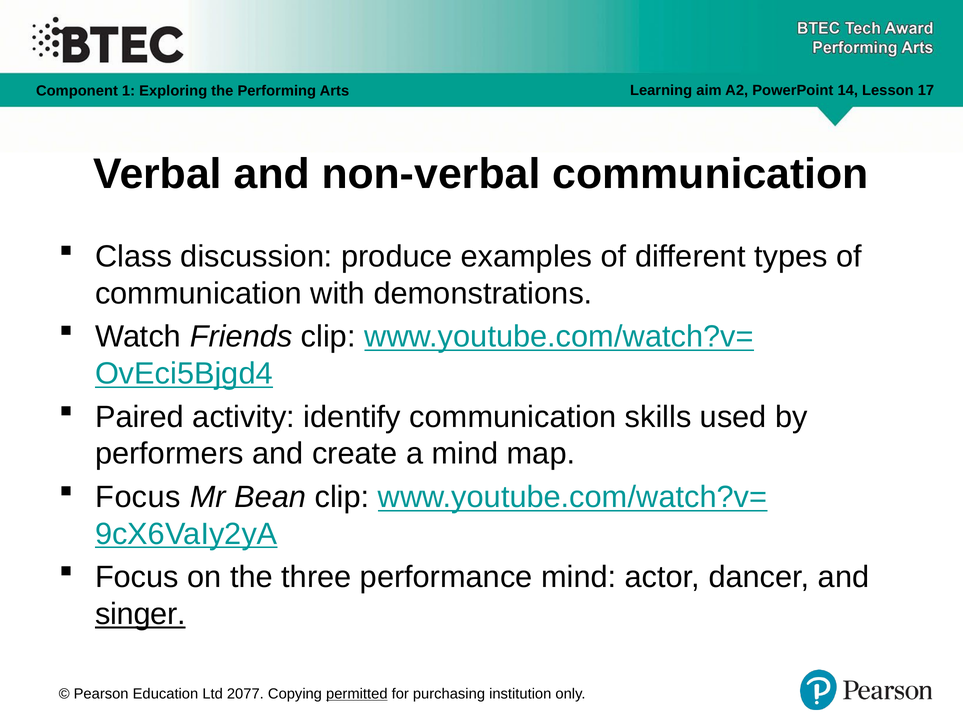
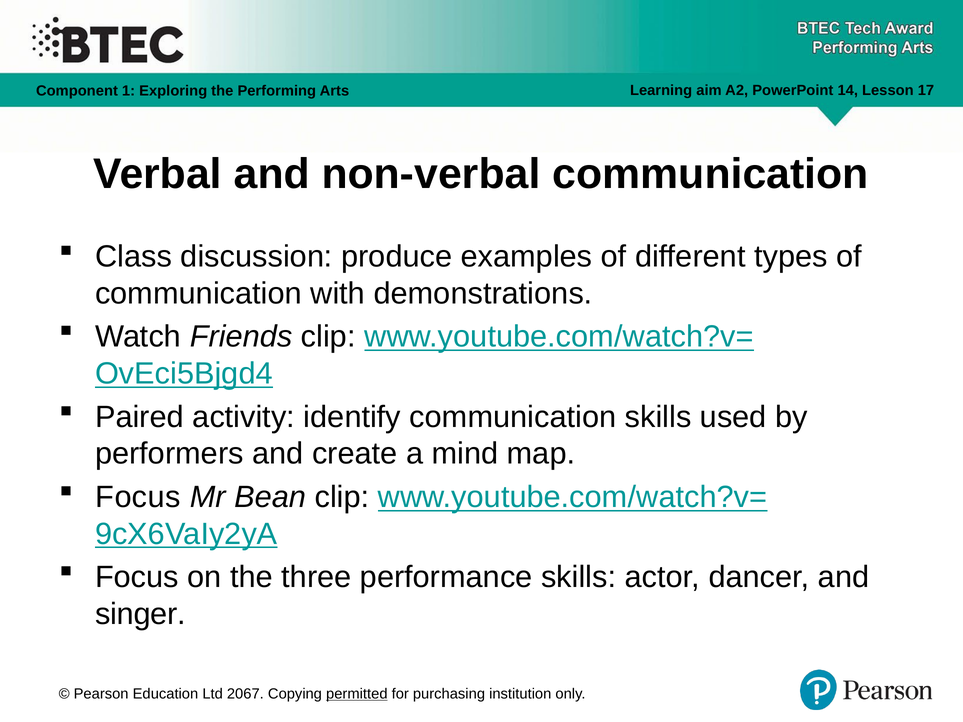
performance mind: mind -> skills (579, 577)
singer underline: present -> none (140, 614)
2077: 2077 -> 2067 (245, 694)
